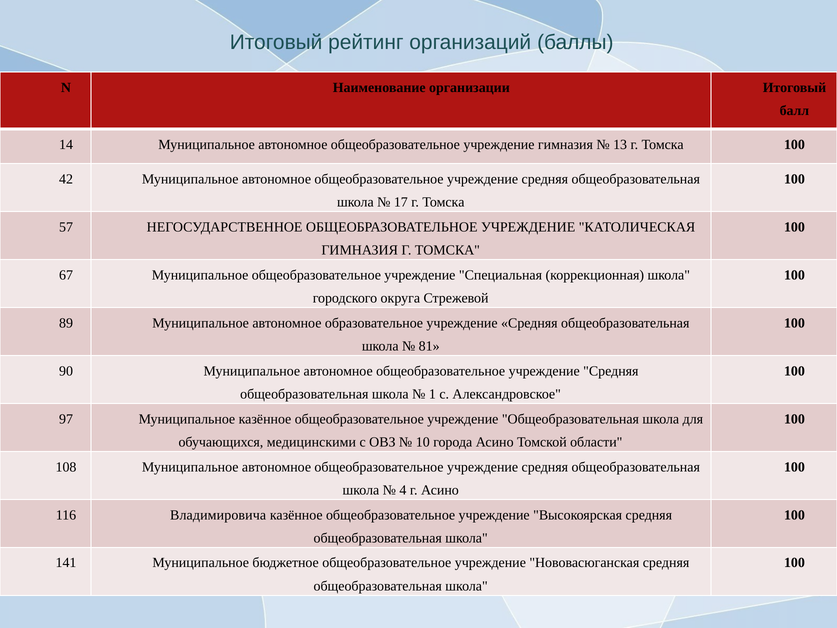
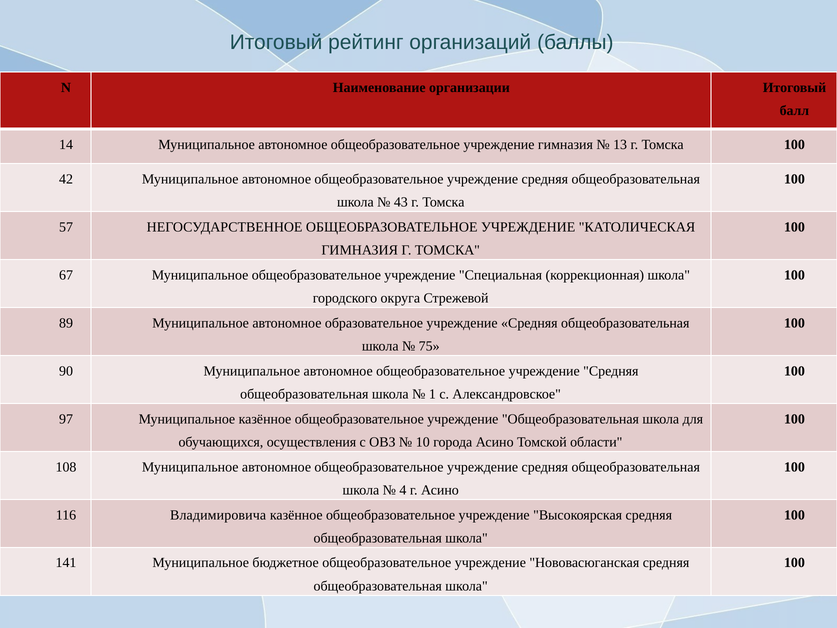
17: 17 -> 43 (401, 202)
81: 81 -> 75 (429, 346)
медицинскими: медицинскими -> осуществления (312, 442)
